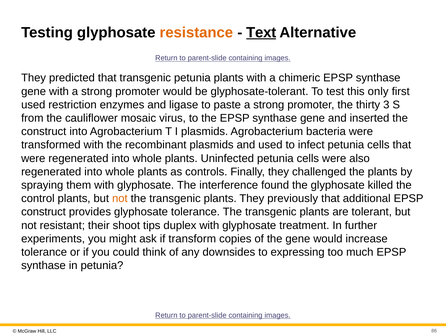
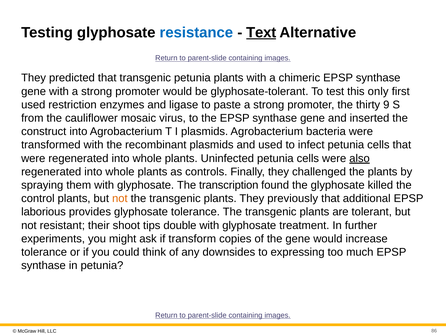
resistance colour: orange -> blue (196, 32)
3: 3 -> 9 (386, 105)
also underline: none -> present (360, 158)
interference: interference -> transcription (229, 185)
construct: construct -> laborious (43, 212)
duplex: duplex -> double (180, 225)
